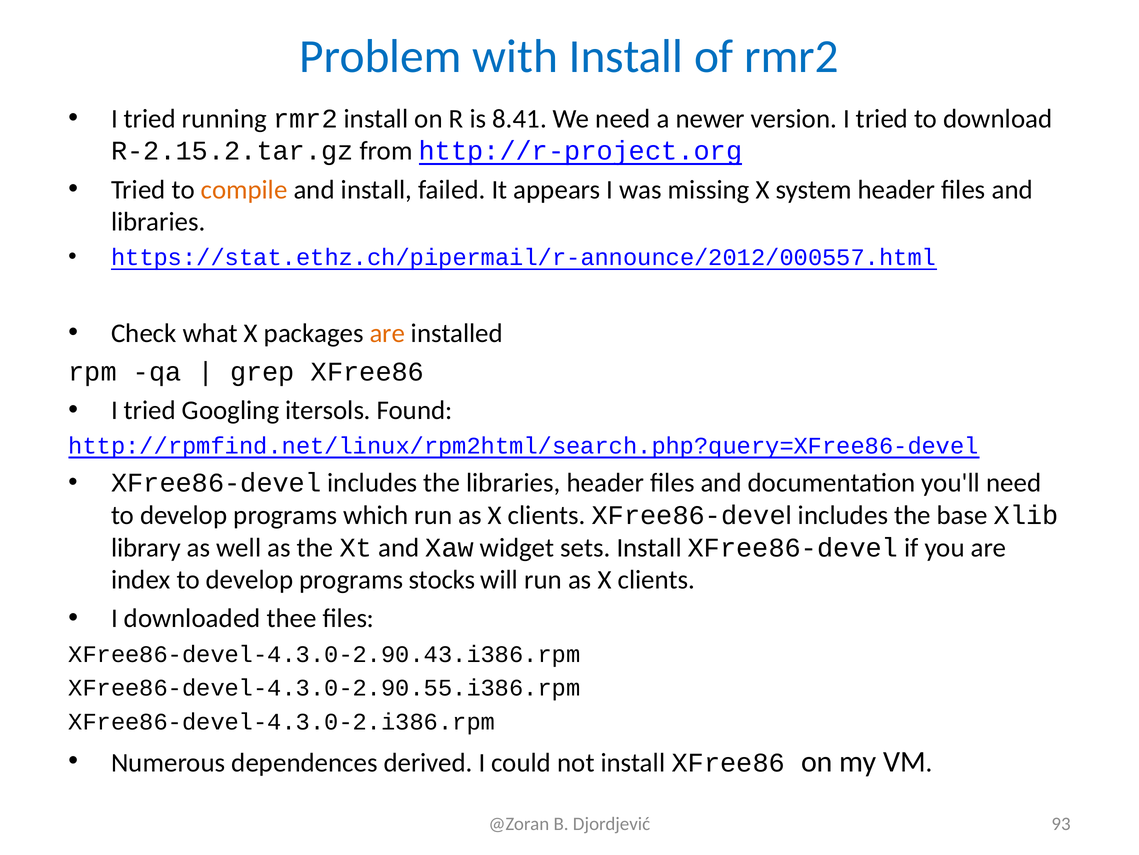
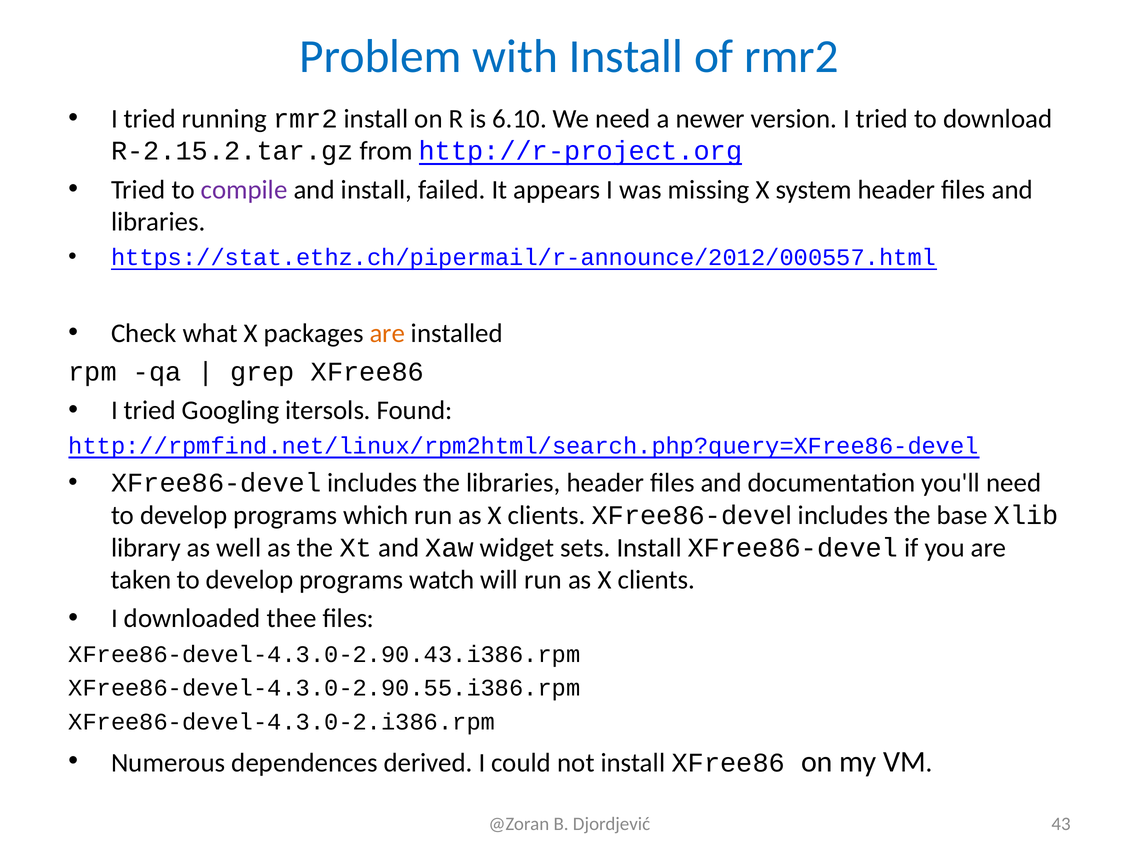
8.41: 8.41 -> 6.10 (520, 119)
compile colour: orange -> purple (244, 190)
index: index -> taken (141, 579)
stocks: stocks -> watch (442, 579)
93: 93 -> 43 (1061, 823)
